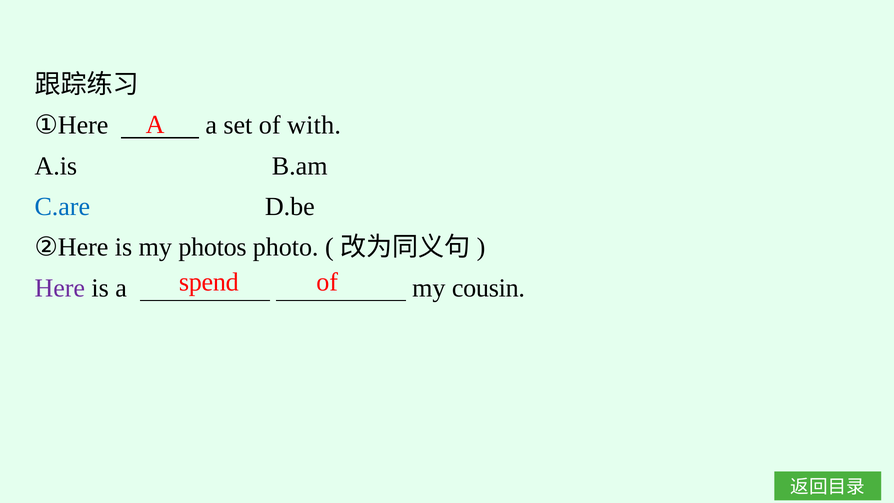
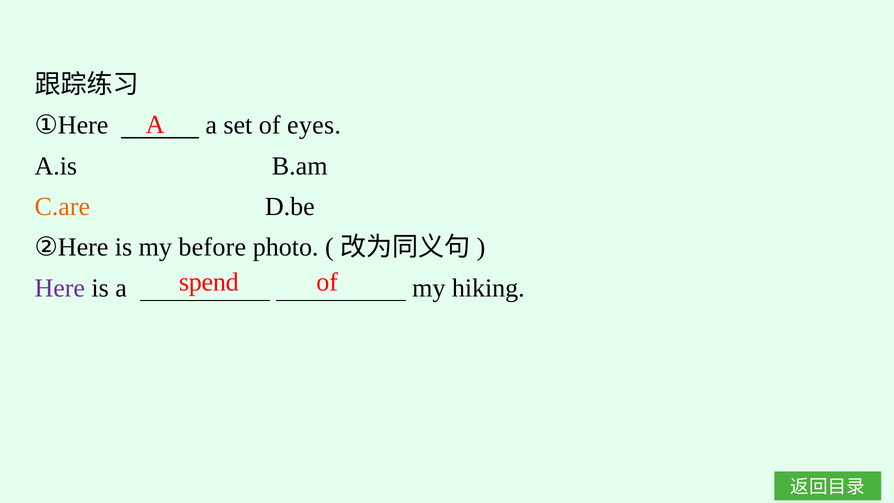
with: with -> eyes (314, 125)
C.are colour: blue -> orange (62, 207)
photos: photos -> before (212, 247)
cousin: cousin -> hiking (488, 288)
